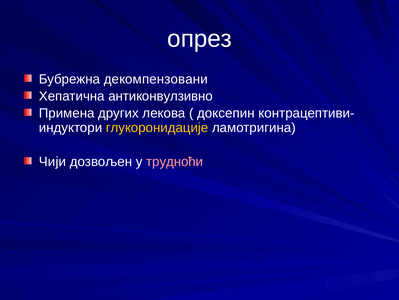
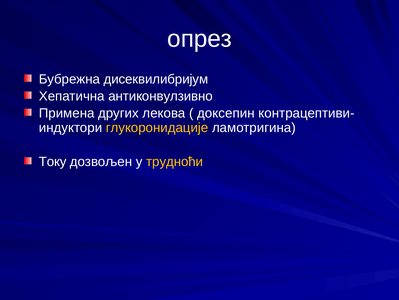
декомпензовани: декомпензовани -> дисеквилибријум (156, 79)
Чији: Чији -> Току (53, 161)
трудноћи colour: pink -> yellow (175, 161)
